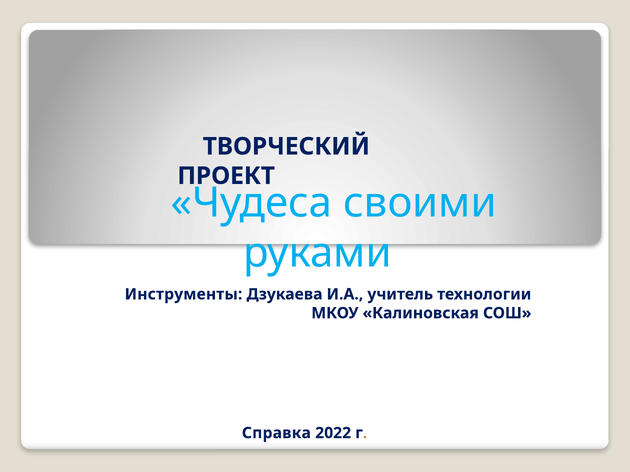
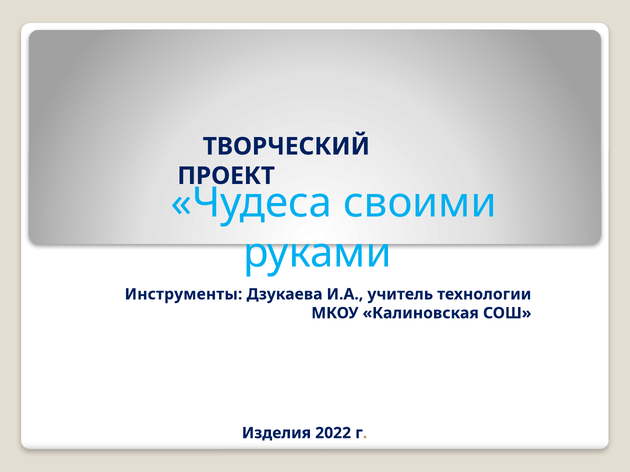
Справка: Справка -> Изделия (276, 433)
